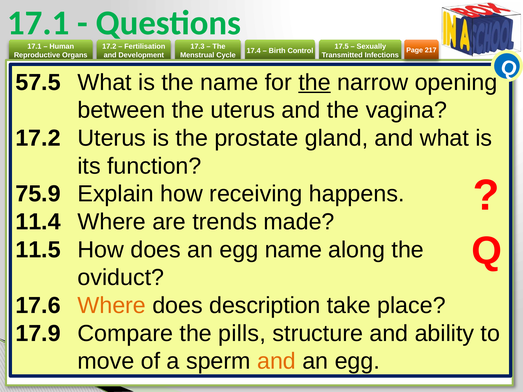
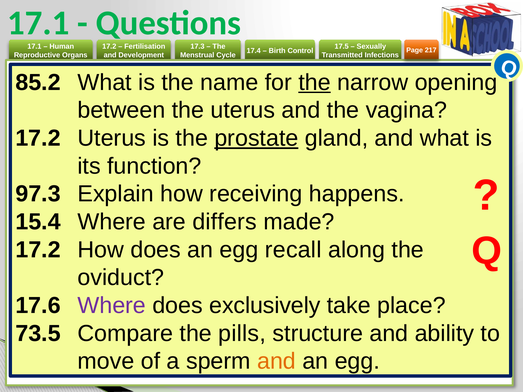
57.5: 57.5 -> 85.2 (38, 82)
prostate underline: none -> present (256, 138)
75.9: 75.9 -> 97.3 (38, 194)
11.4: 11.4 -> 15.4 (38, 222)
trends: trends -> differs (225, 222)
11.5: 11.5 -> 17.2 (38, 250)
egg name: name -> recall (293, 250)
Where colour: orange -> purple (112, 306)
description: description -> exclusively (265, 306)
17.9: 17.9 -> 73.5 (38, 334)
